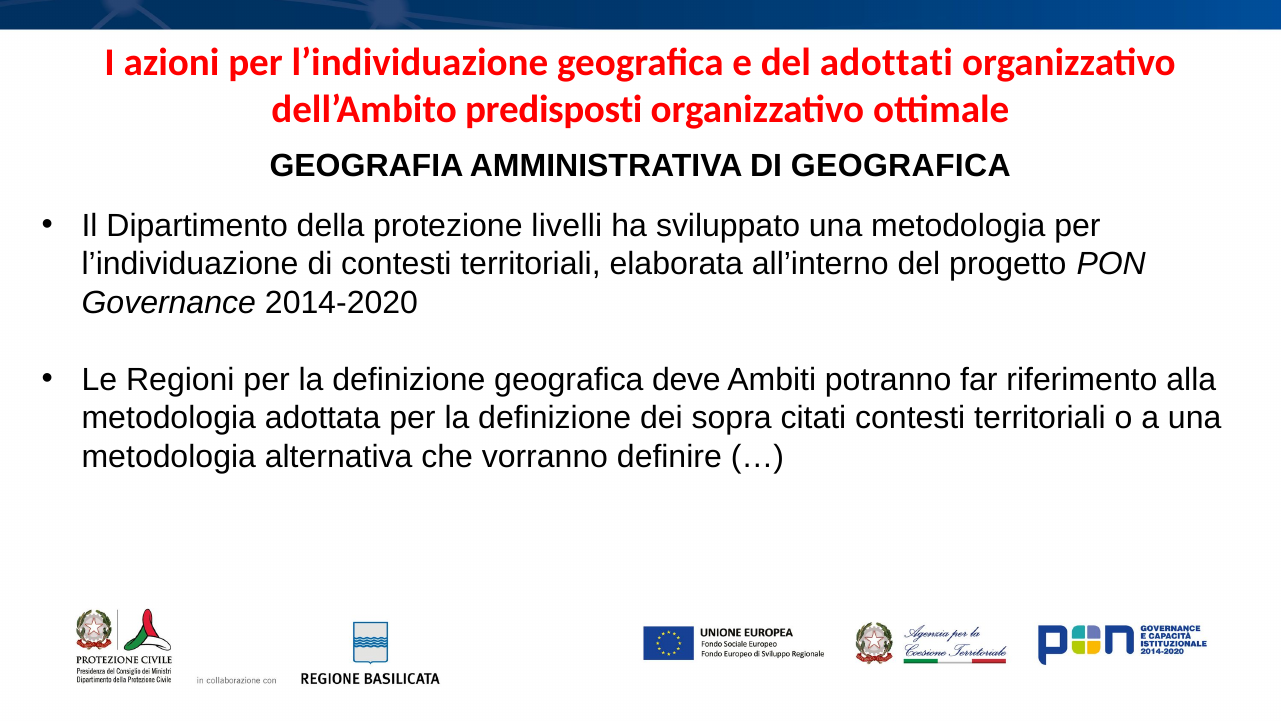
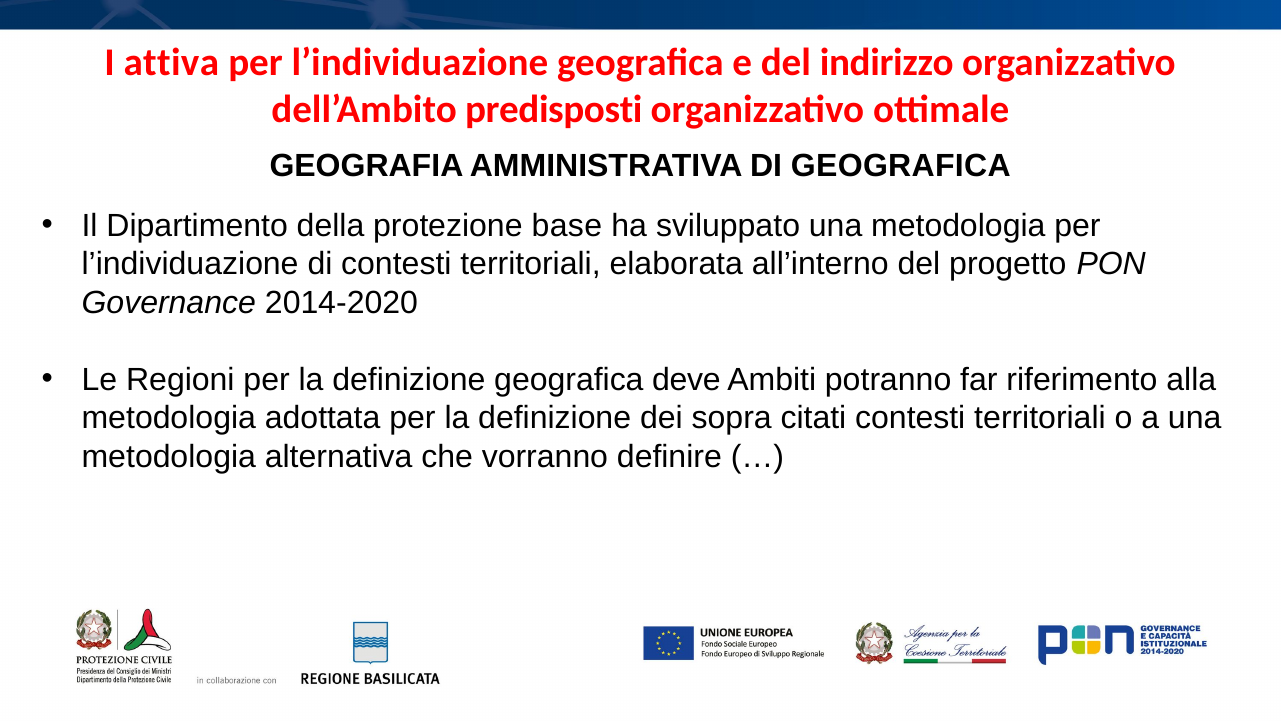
azioni: azioni -> attiva (171, 63)
adottati: adottati -> indirizzo (887, 63)
livelli: livelli -> base (567, 226)
